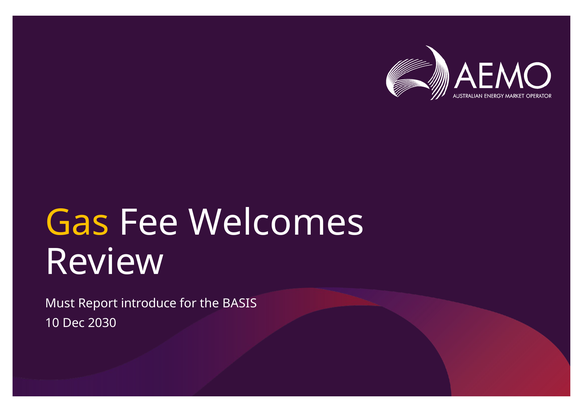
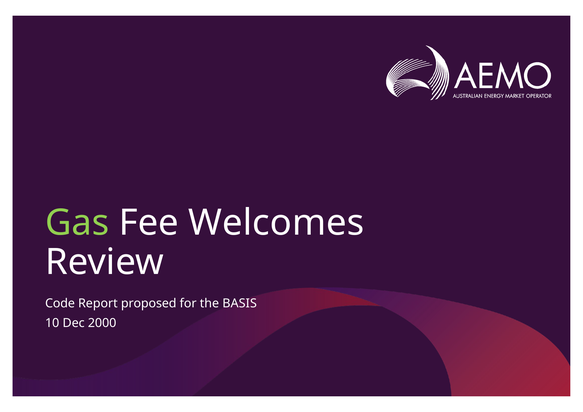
Gas colour: yellow -> light green (77, 223)
Must: Must -> Code (60, 304)
introduce: introduce -> proposed (149, 304)
2030: 2030 -> 2000 (102, 323)
